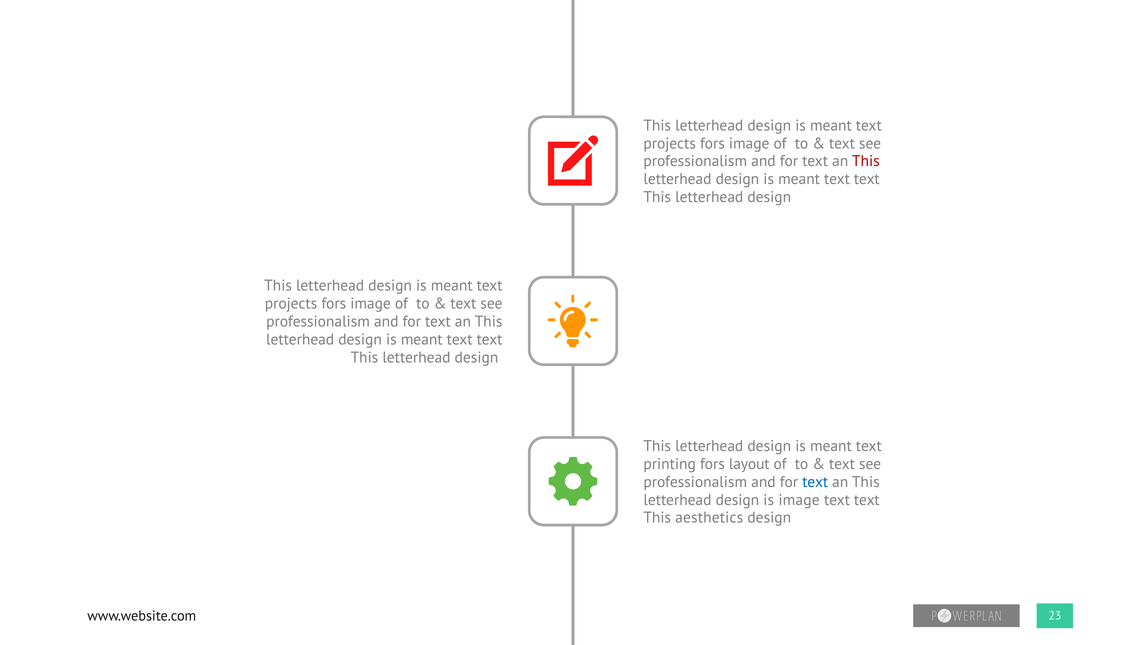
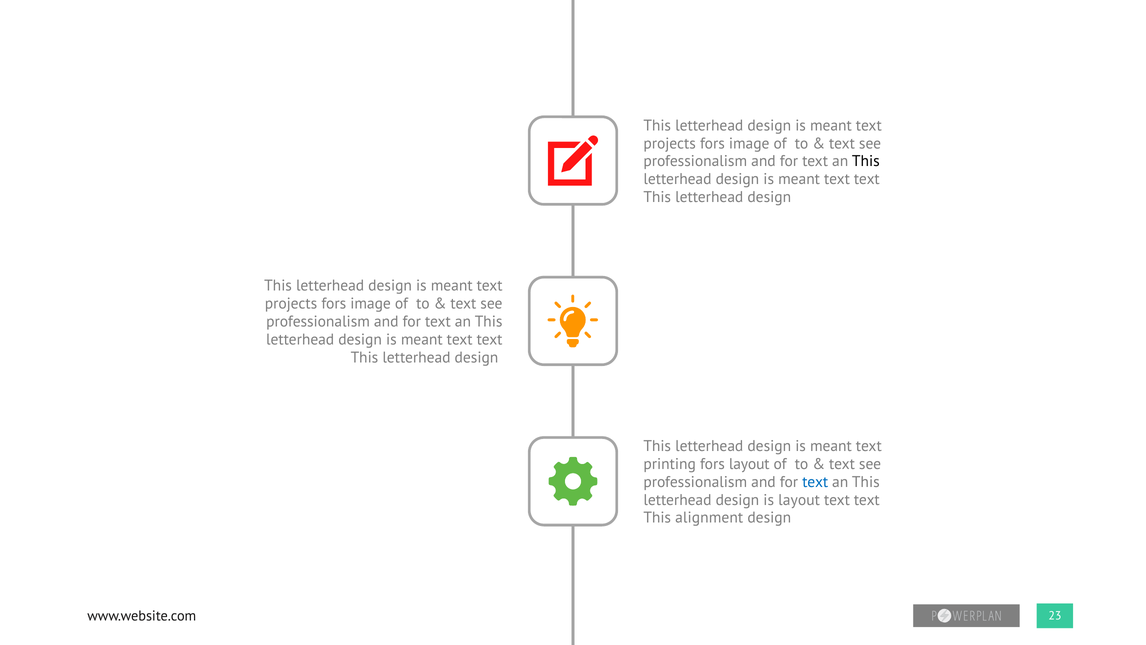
This colour: red -> black (866, 161)
is image: image -> layout (799, 500)
aesthetics: aesthetics -> alignment (709, 518)
